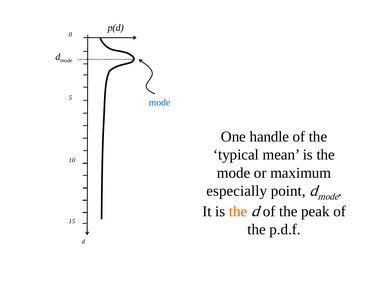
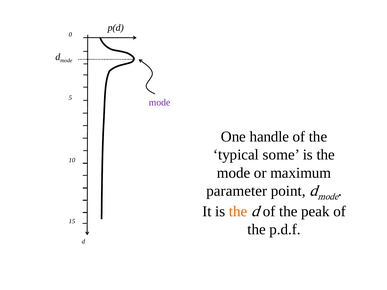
mode colour: blue -> purple (160, 102)
mean: mean -> some (281, 155)
especially: especially -> parameter (237, 191)
